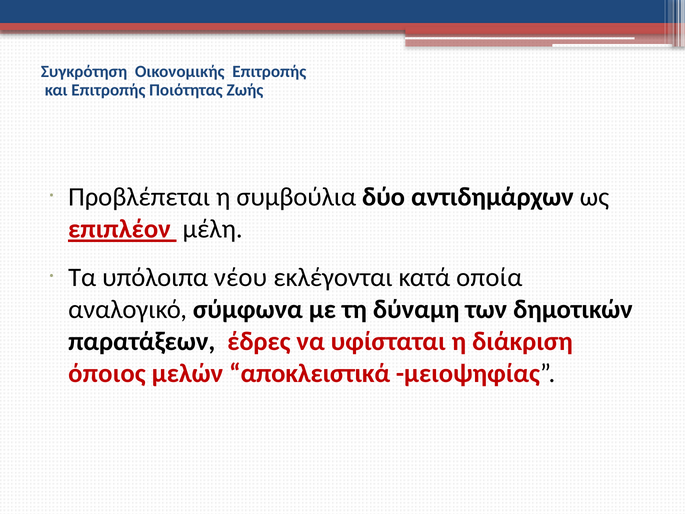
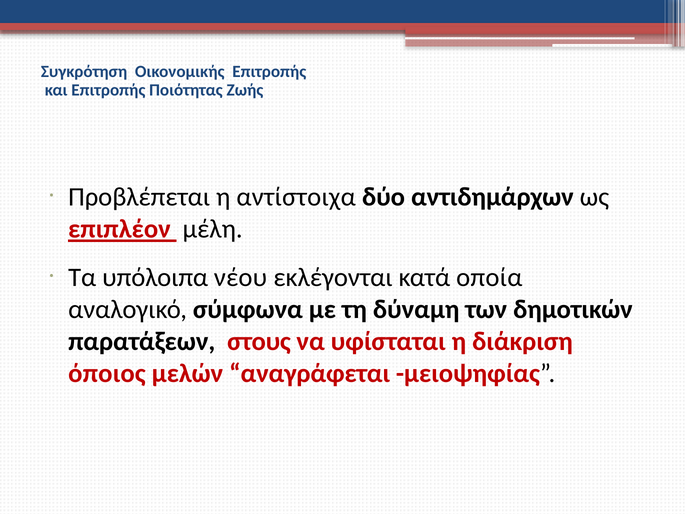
συμβούλια: συμβούλια -> αντίστοιχα (296, 197)
έδρες: έδρες -> στους (259, 341)
αποκλειστικά: αποκλειστικά -> αναγράφεται (310, 373)
